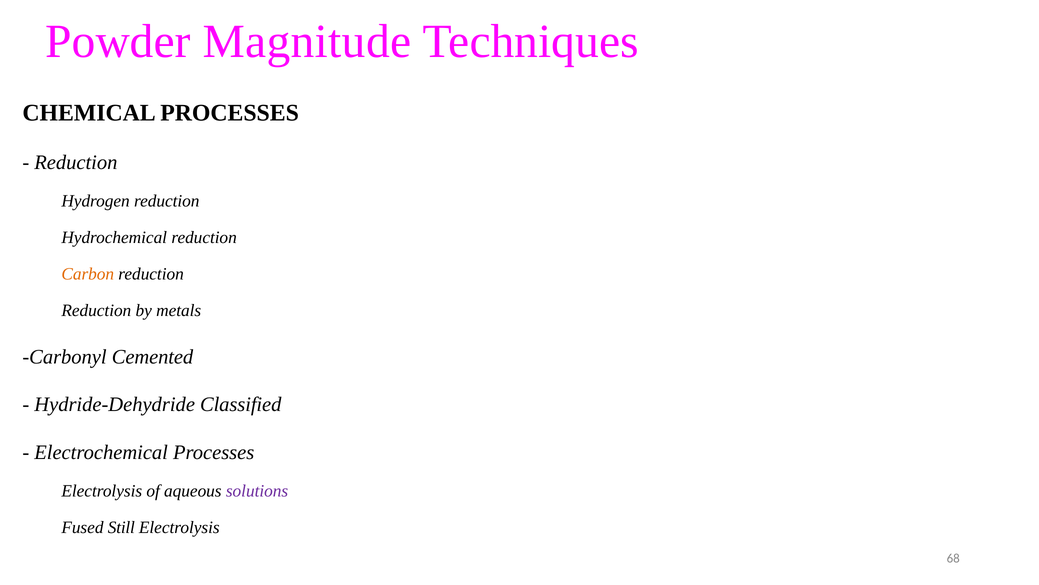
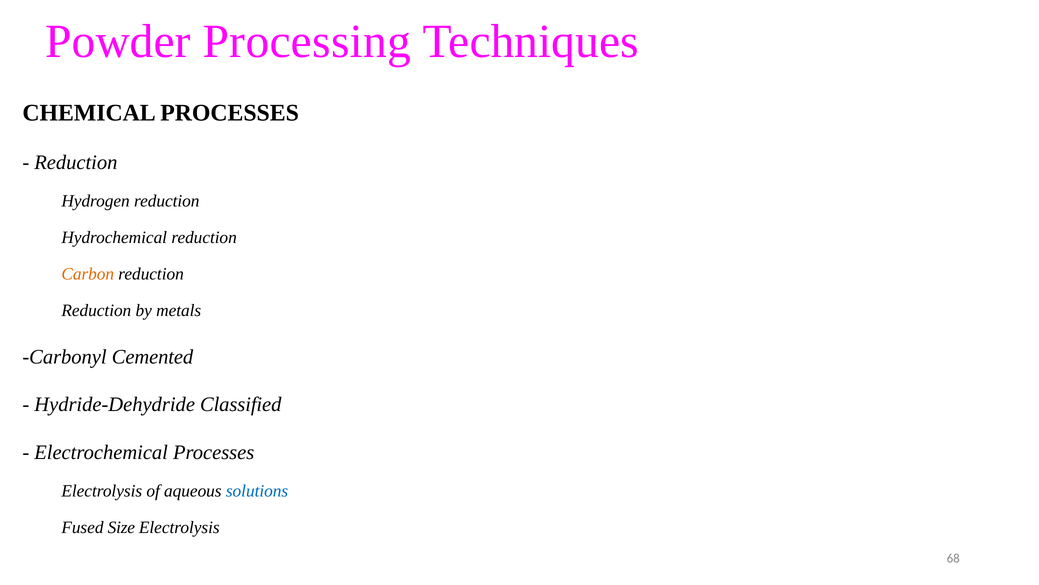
Magnitude: Magnitude -> Processing (307, 41)
solutions colour: purple -> blue (257, 490)
Still: Still -> Size (121, 527)
